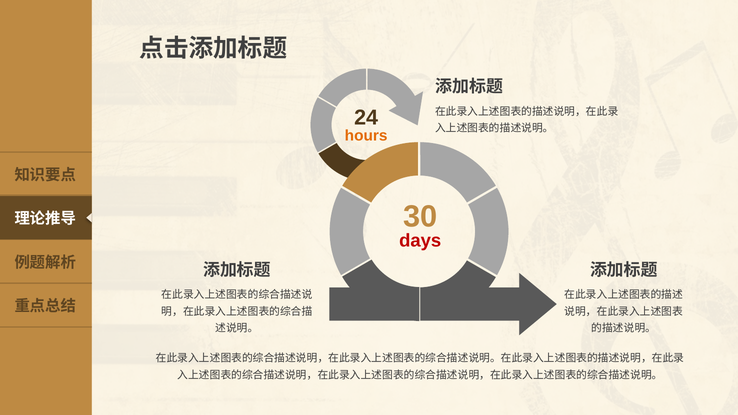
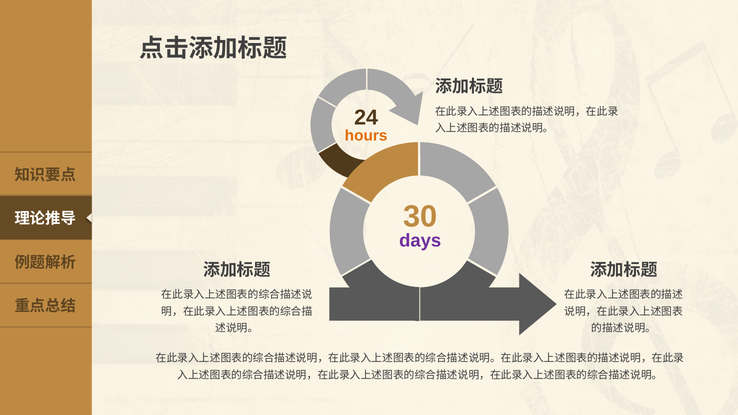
days colour: red -> purple (420, 241)
